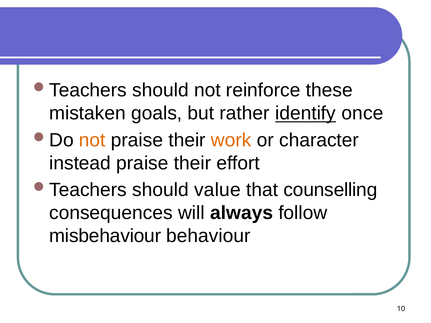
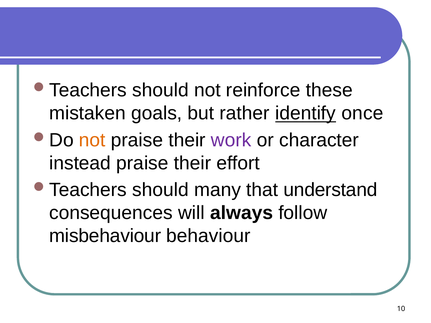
work colour: orange -> purple (231, 140)
value: value -> many (217, 190)
counselling: counselling -> understand (330, 190)
